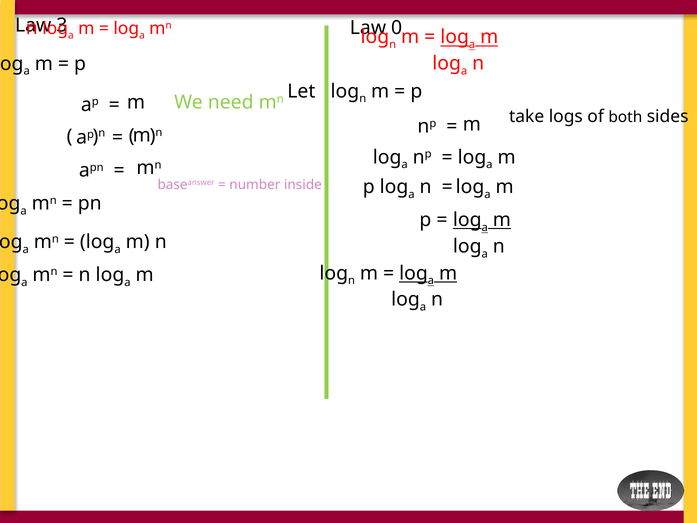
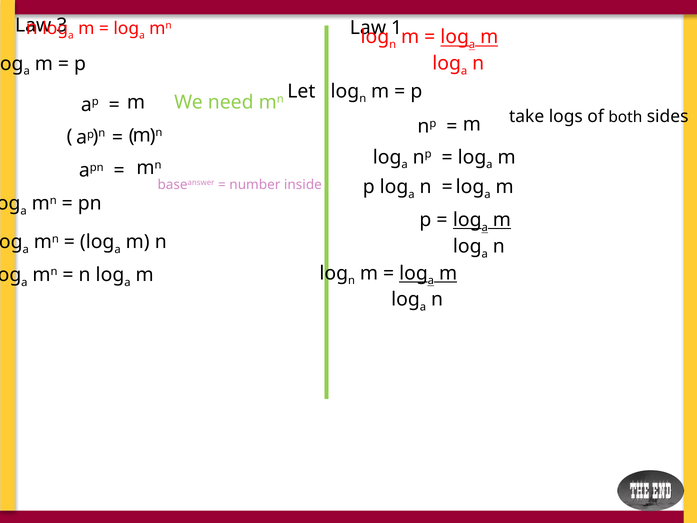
0: 0 -> 1 (397, 28)
